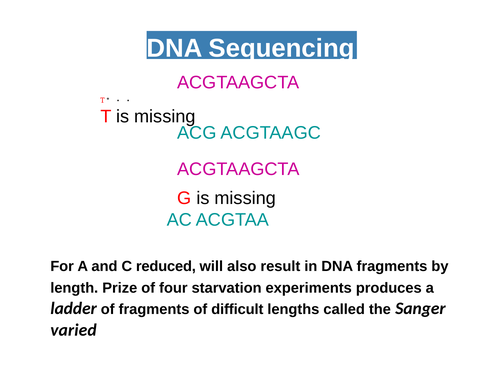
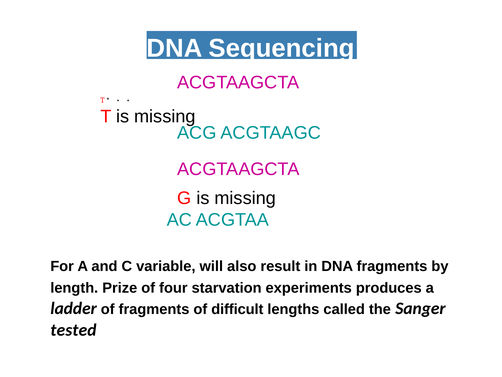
reduced: reduced -> variable (166, 266)
varied: varied -> tested (73, 330)
